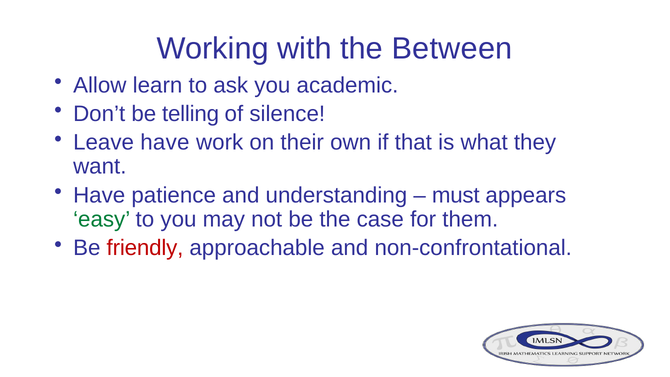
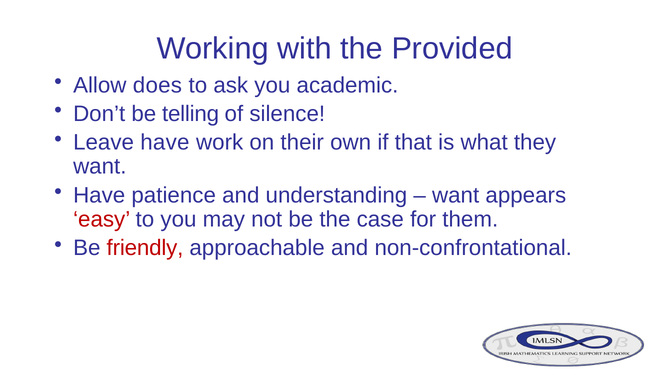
Between: Between -> Provided (452, 49)
learn: learn -> does (157, 85)
must: must -> want (456, 195)
easy colour: green -> red (102, 219)
